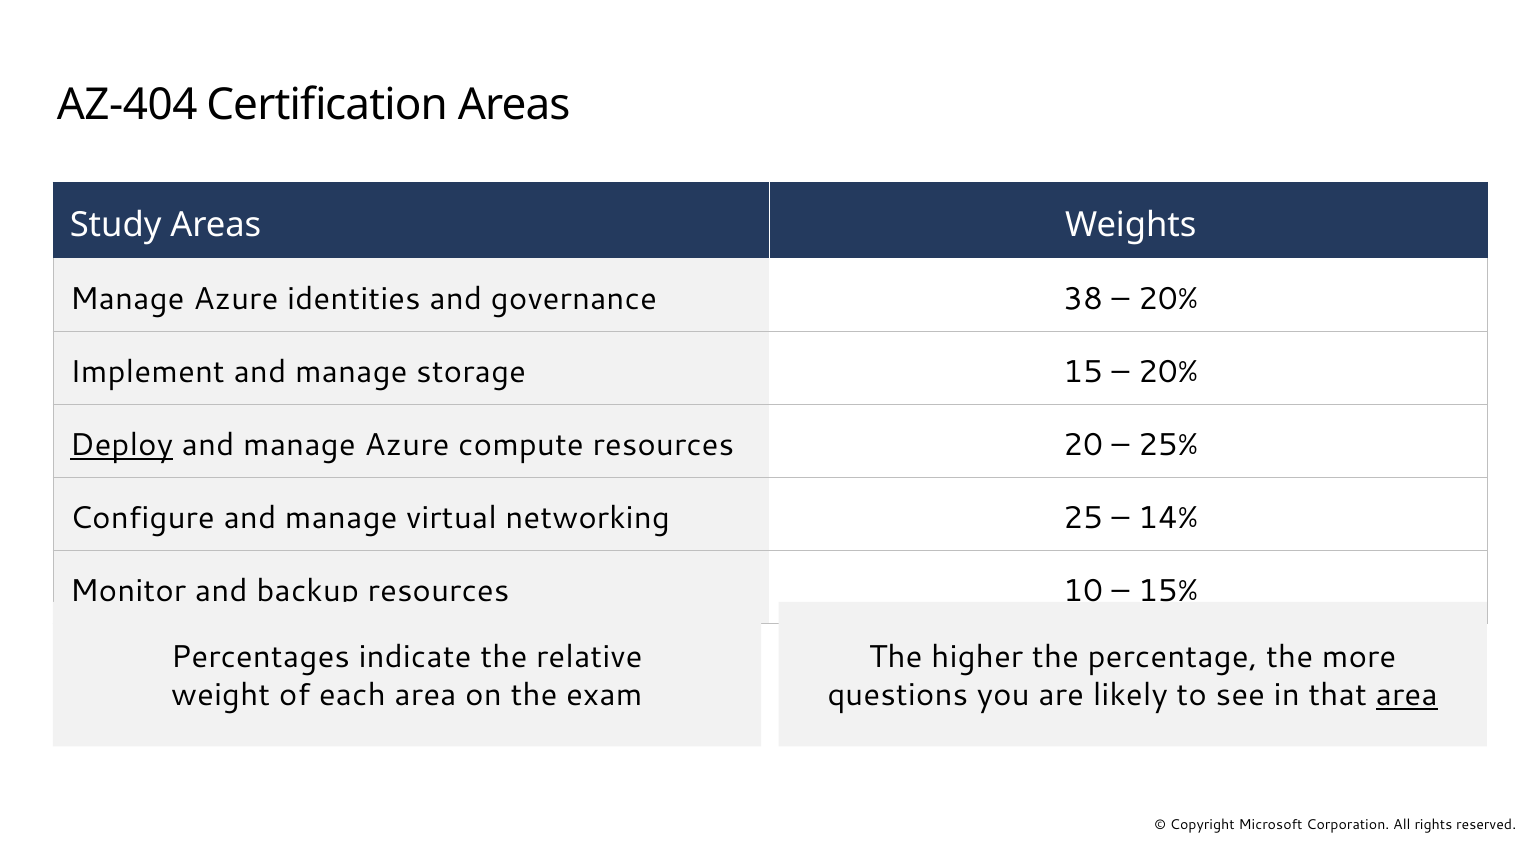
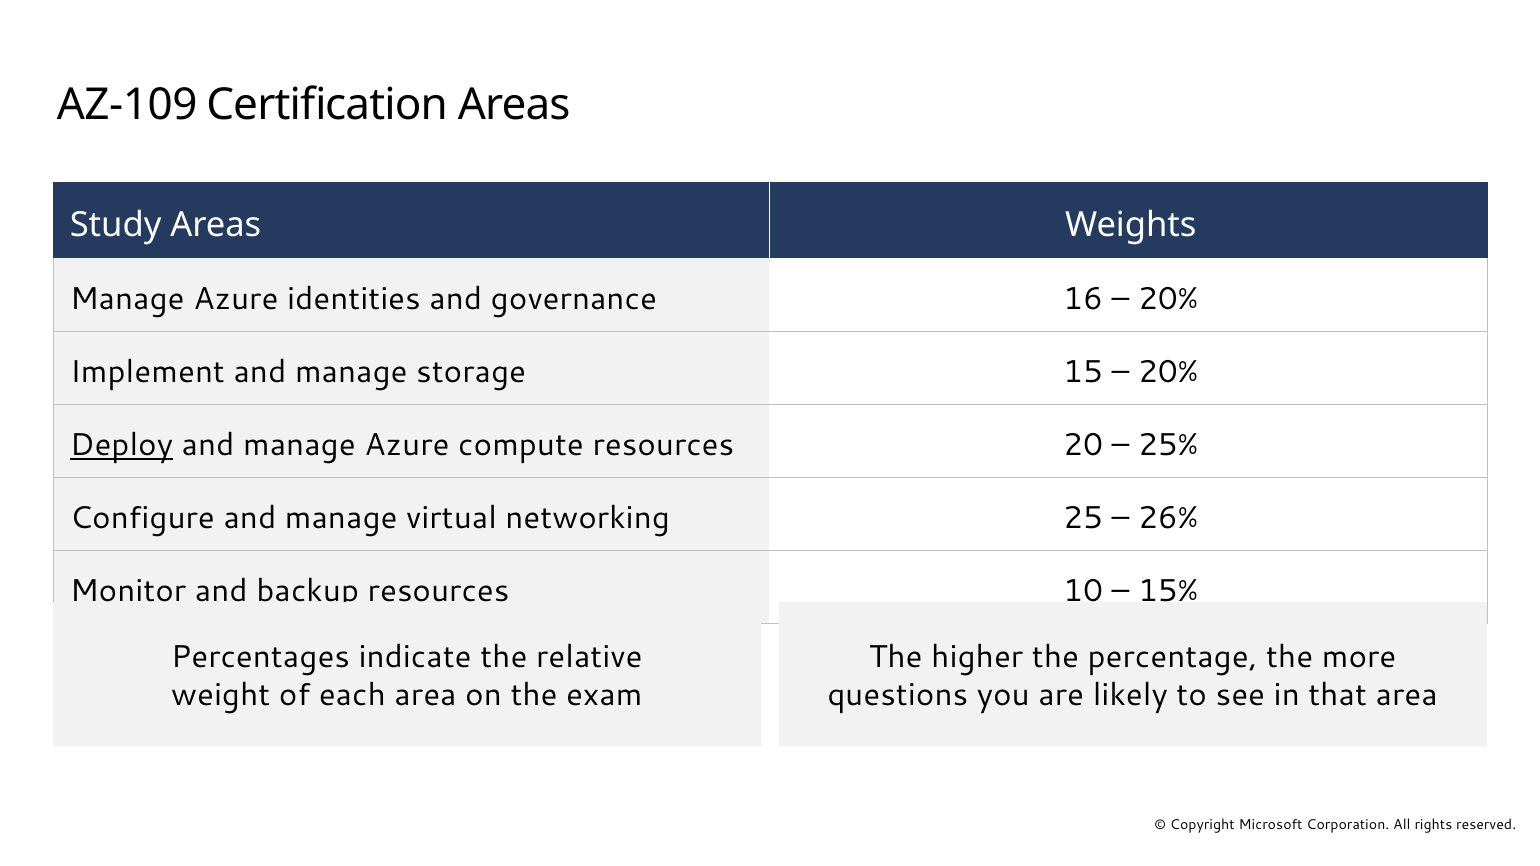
AZ-404: AZ-404 -> AZ-109 (127, 105)
38: 38 -> 16 (1083, 299)
14%: 14% -> 26% (1168, 518)
area underline: present -> none (1407, 695)
